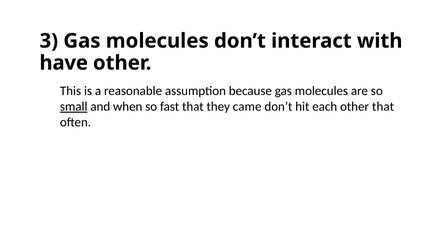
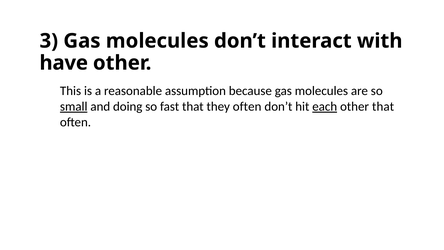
when: when -> doing (128, 107)
they came: came -> often (247, 107)
each underline: none -> present (325, 107)
